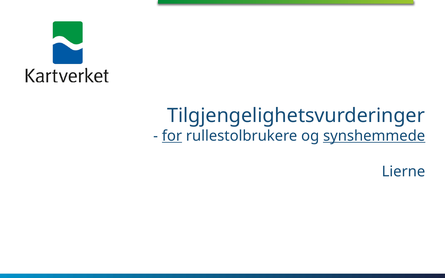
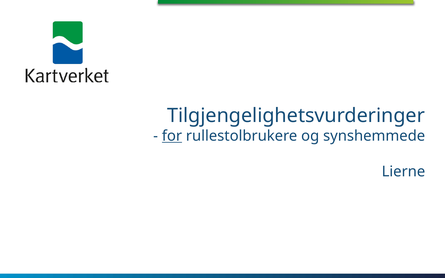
synshemmede underline: present -> none (374, 136)
